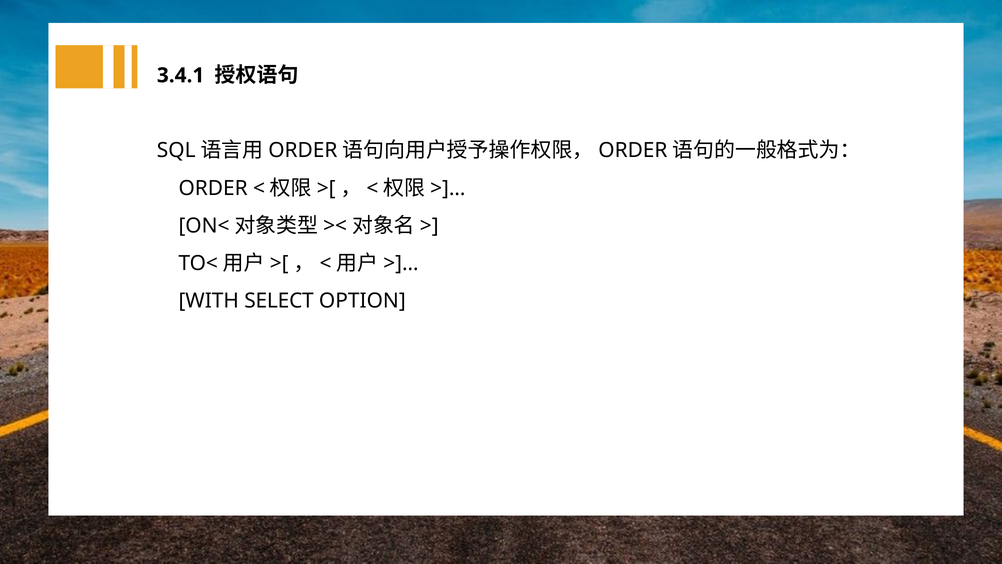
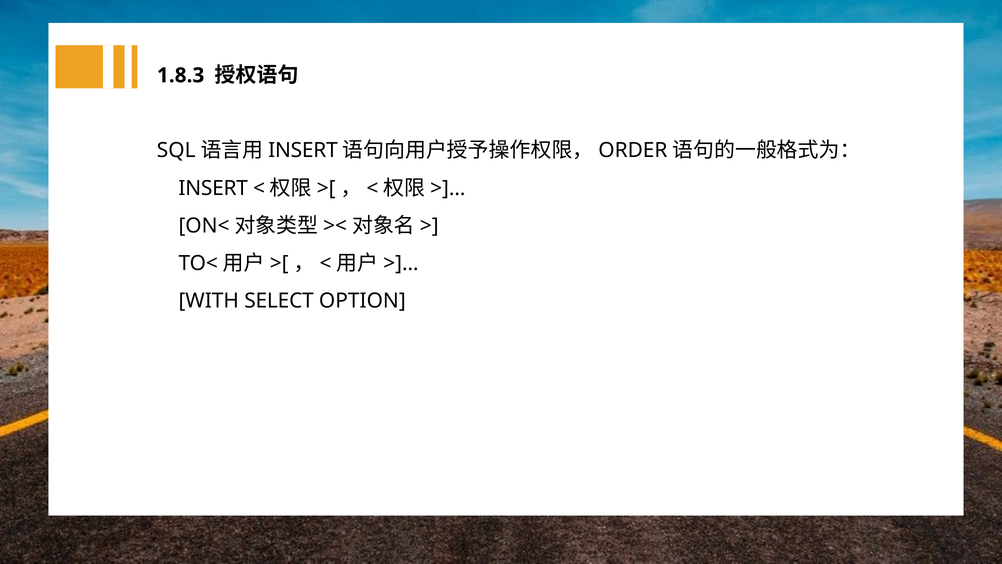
3.4.1: 3.4.1 -> 1.8.3 (181, 75)
ORDER: ORDER -> INSERT (303, 150)
ORDER: ORDER -> INSERT (213, 188)
